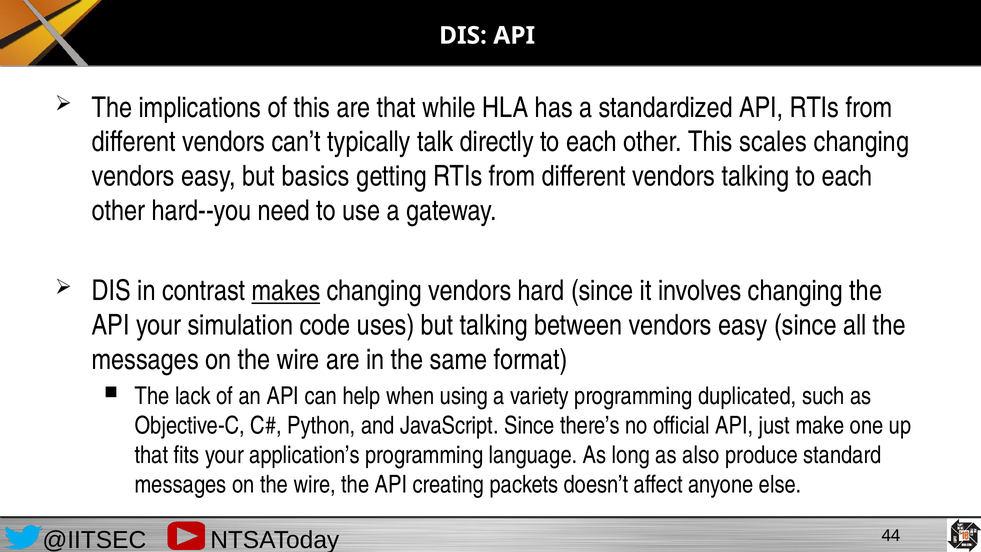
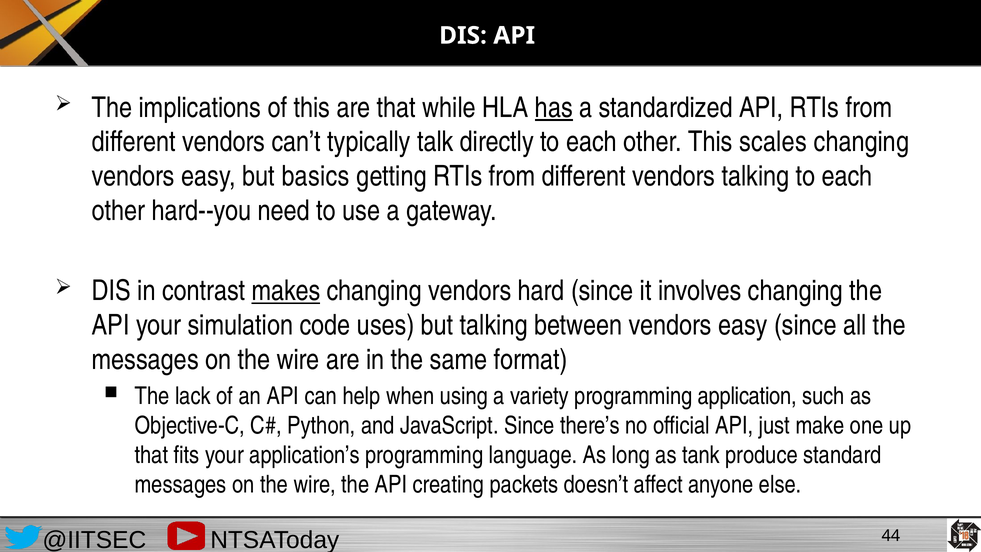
has underline: none -> present (554, 108)
duplicated: duplicated -> application (747, 396)
also: also -> tank (701, 455)
